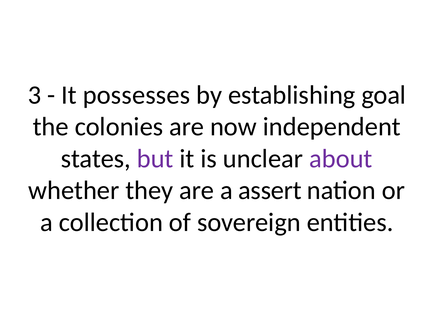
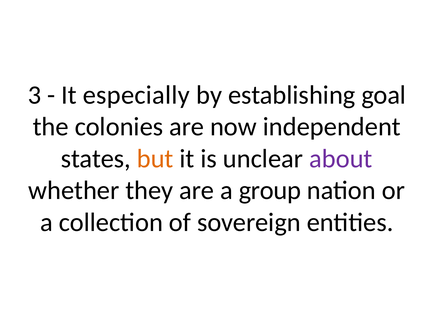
possesses: possesses -> especially (136, 95)
but colour: purple -> orange (155, 158)
assert: assert -> group (270, 190)
